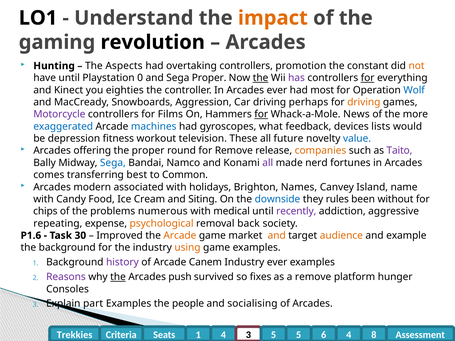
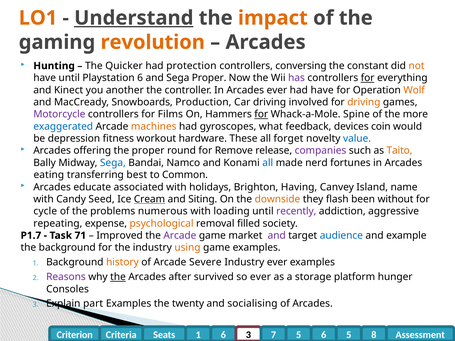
LO1 colour: black -> orange (38, 18)
Understand underline: none -> present (134, 18)
revolution colour: black -> orange (153, 42)
Aspects: Aspects -> Quicker (124, 66)
overtaking: overtaking -> protection (191, 66)
promotion: promotion -> conversing (301, 66)
Playstation 0: 0 -> 6 (140, 78)
the underline: present -> none (261, 78)
eighties: eighties -> another (125, 90)
had most: most -> have (322, 90)
Wolf colour: blue -> orange (414, 90)
Aggression: Aggression -> Production (203, 102)
perhaps: perhaps -> involved (309, 102)
News: News -> Spine (356, 114)
machines colour: blue -> orange (154, 127)
lists: lists -> coin (381, 127)
television: television -> hardware (203, 139)
future: future -> forget (288, 139)
companies colour: orange -> purple (321, 151)
Taito colour: purple -> orange (399, 151)
all colour: purple -> blue (268, 163)
comes: comes -> eating (49, 175)
modern: modern -> educate (92, 187)
Names: Names -> Having (299, 187)
Food: Food -> Seed (102, 199)
Cream underline: none -> present (149, 199)
downside colour: blue -> orange (277, 199)
rules: rules -> flash (337, 199)
chips: chips -> cycle (45, 211)
medical: medical -> loading (232, 211)
back: back -> filled (249, 224)
P1.6: P1.6 -> P1.7 (31, 236)
30: 30 -> 71 (80, 236)
Arcade colour: orange -> purple (180, 236)
and colour: orange -> purple (277, 236)
audience colour: orange -> blue (341, 236)
history colour: purple -> orange (122, 262)
Canem: Canem -> Severe (205, 262)
push: push -> after (180, 277)
so fixes: fixes -> ever (260, 277)
a remove: remove -> storage (313, 277)
people: people -> twenty (188, 304)
1 4: 4 -> 6 (223, 335)
3 5: 5 -> 7 (274, 335)
6 4: 4 -> 5 (349, 335)
Trekkies: Trekkies -> Criterion (75, 335)
